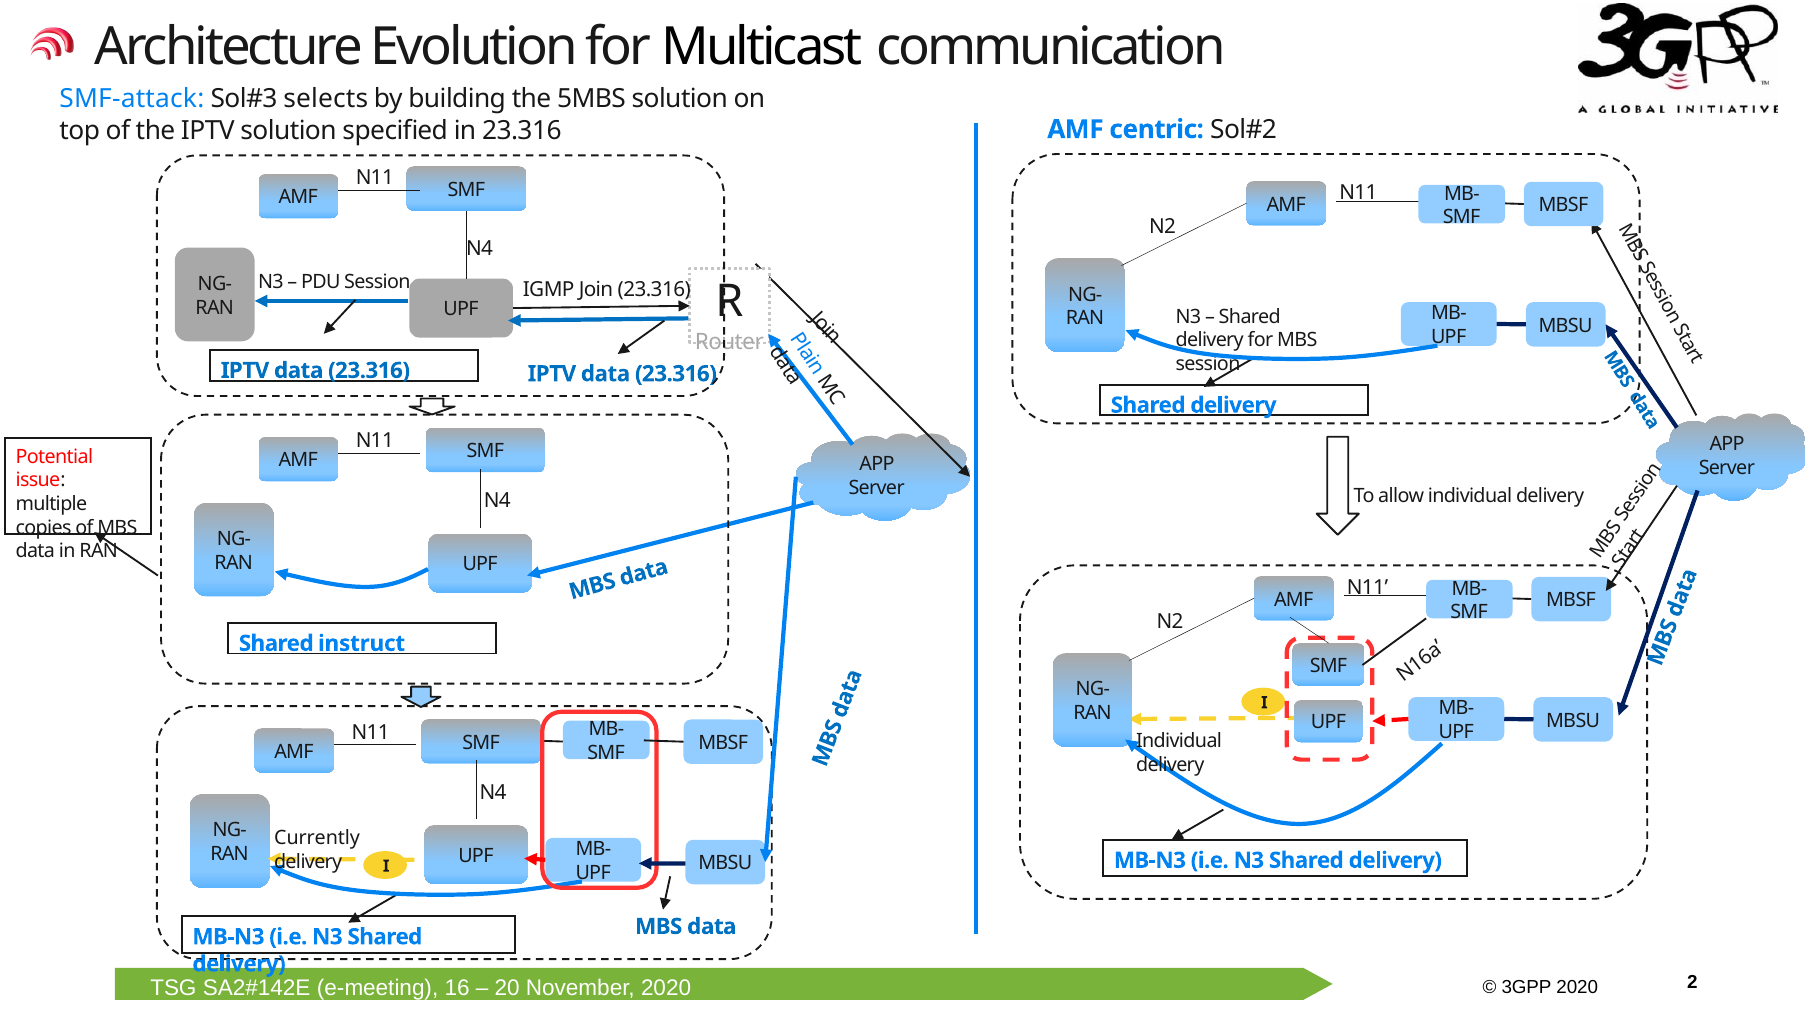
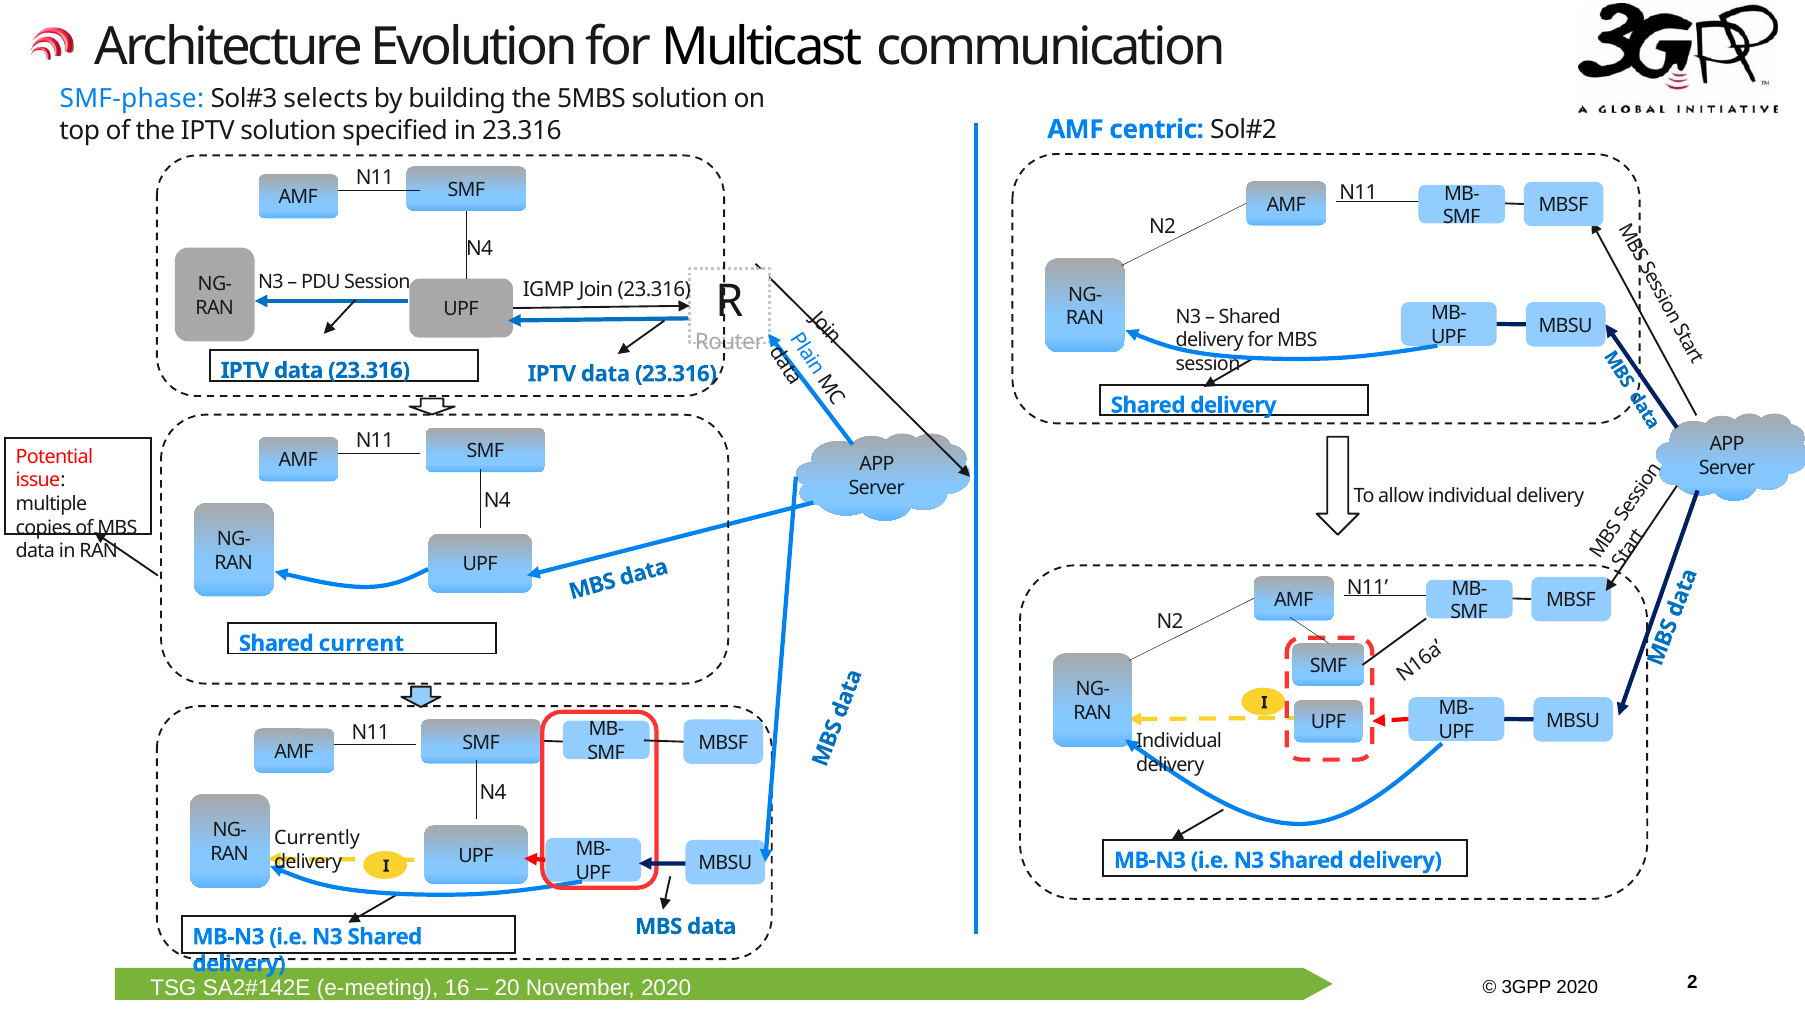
SMF-attack: SMF-attack -> SMF-phase (132, 99)
instruct: instruct -> current (361, 643)
